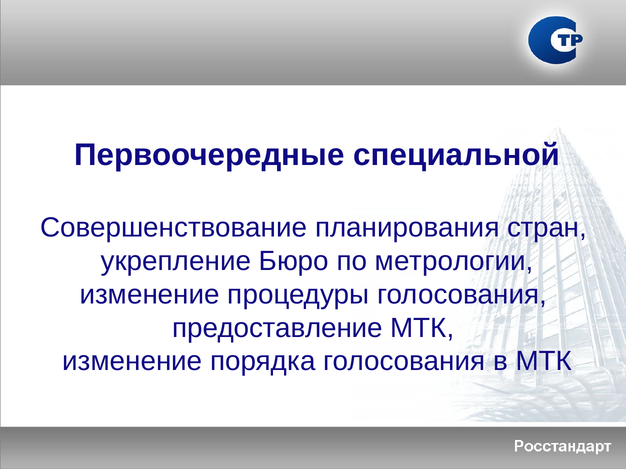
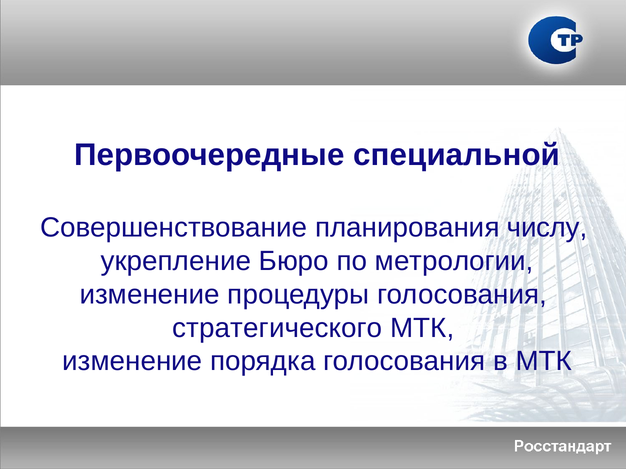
стран: стран -> числу (547, 228)
предоставление: предоставление -> стратегического (277, 328)
